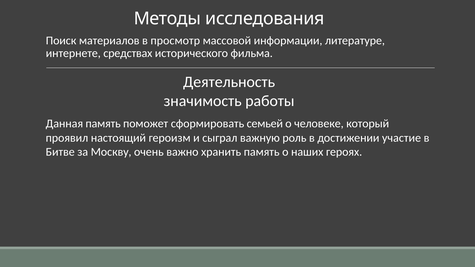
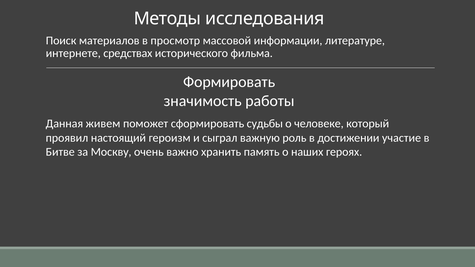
Деятельность: Деятельность -> Формировать (229, 82)
Данная память: память -> живем (103, 124)
семьей: семьей -> судьбы (265, 124)
